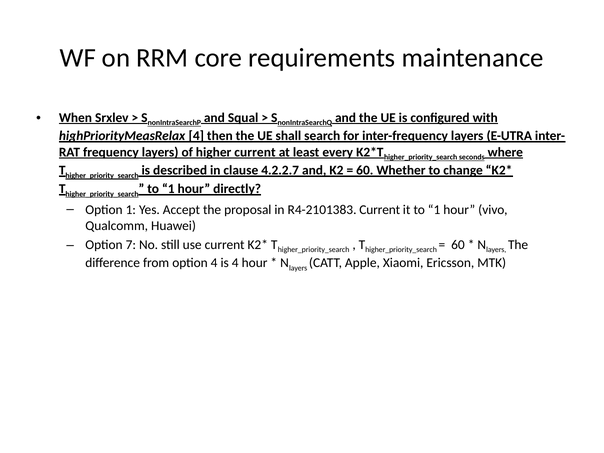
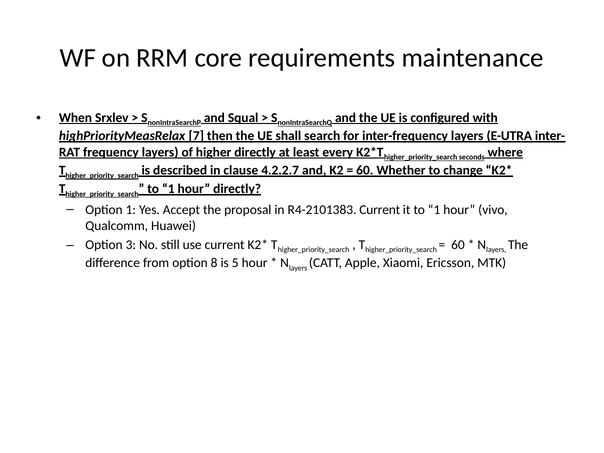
highPriorityMeasRelax 4: 4 -> 7 (196, 136)
higher current: current -> directly (255, 152)
7: 7 -> 3 (131, 245)
option 4: 4 -> 8 (214, 263)
is 4: 4 -> 5 (235, 263)
